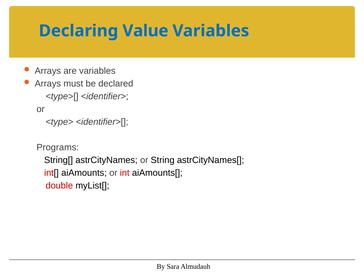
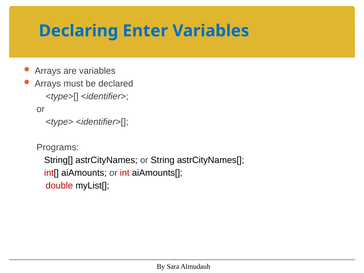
Value: Value -> Enter (145, 31)
